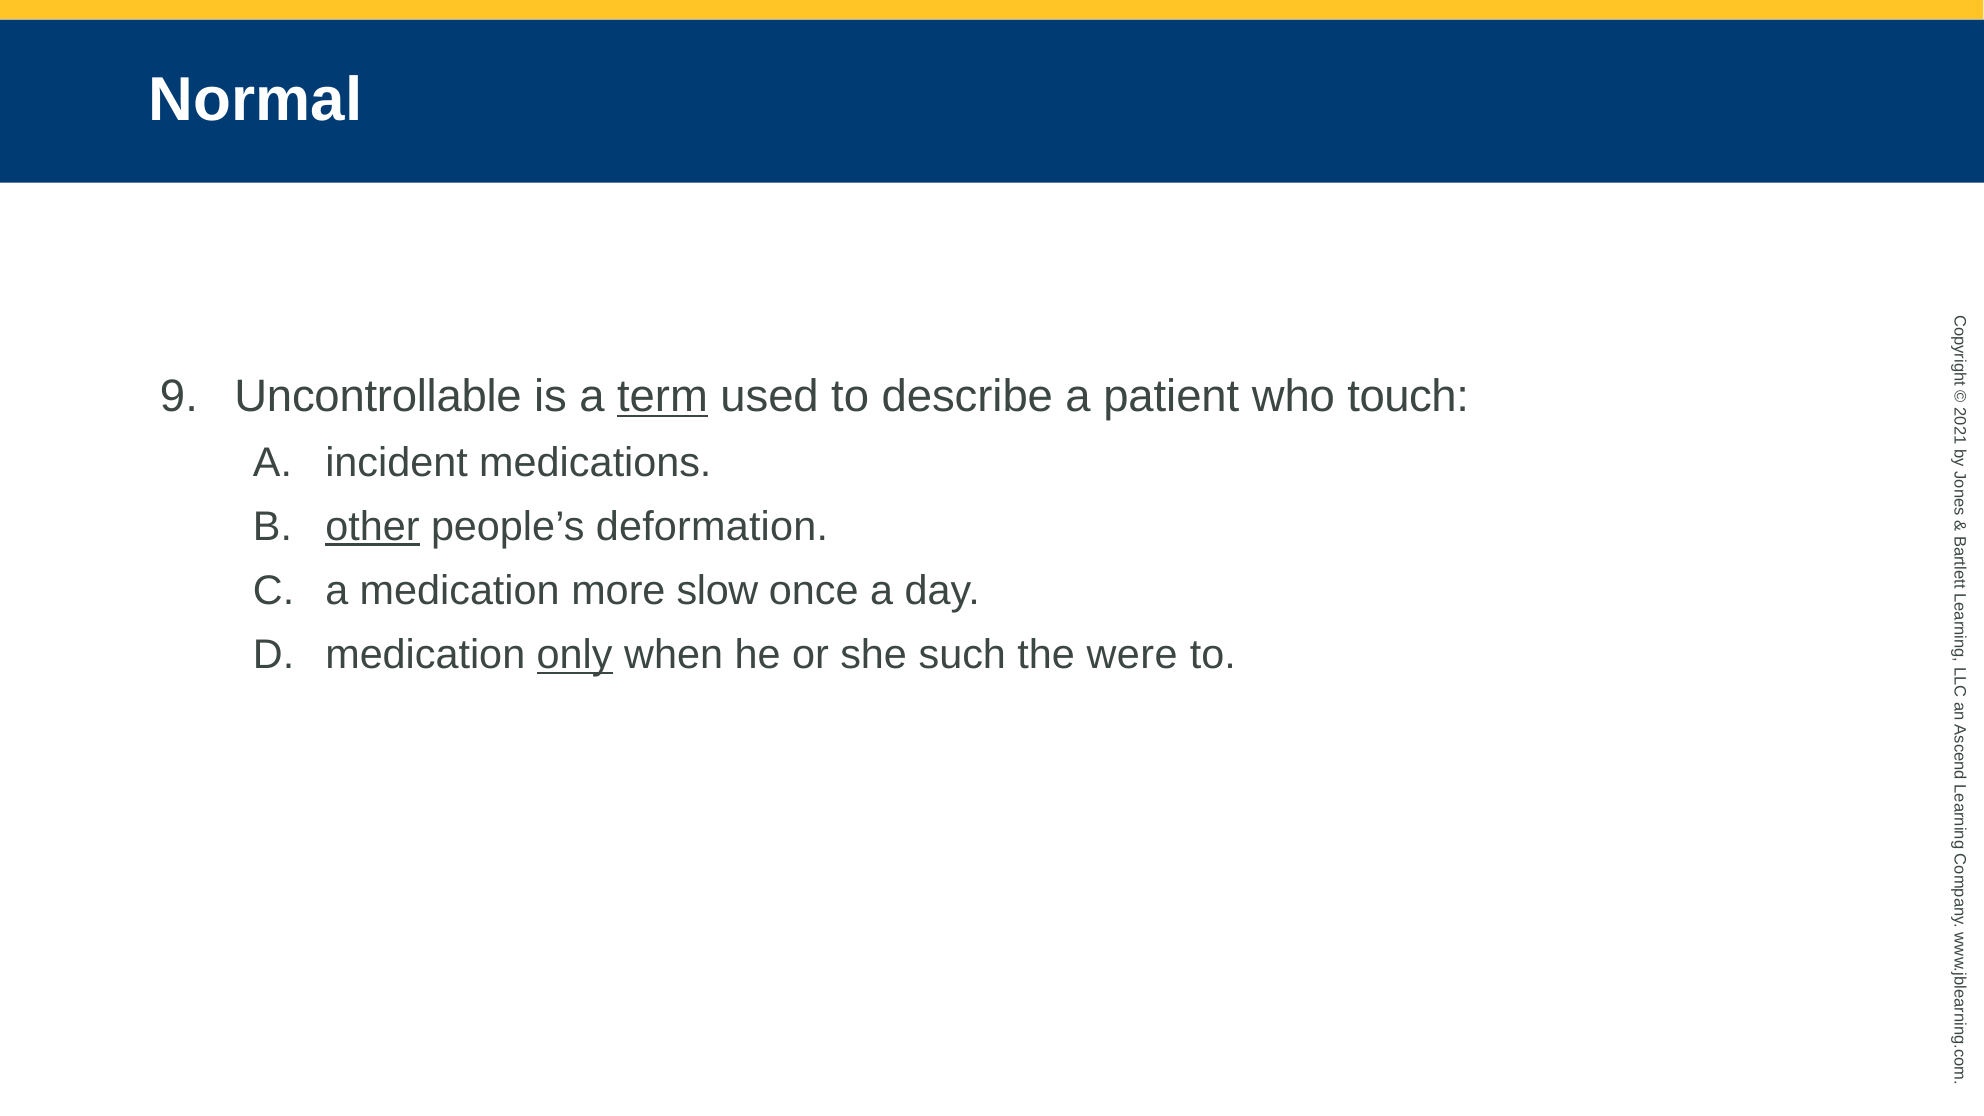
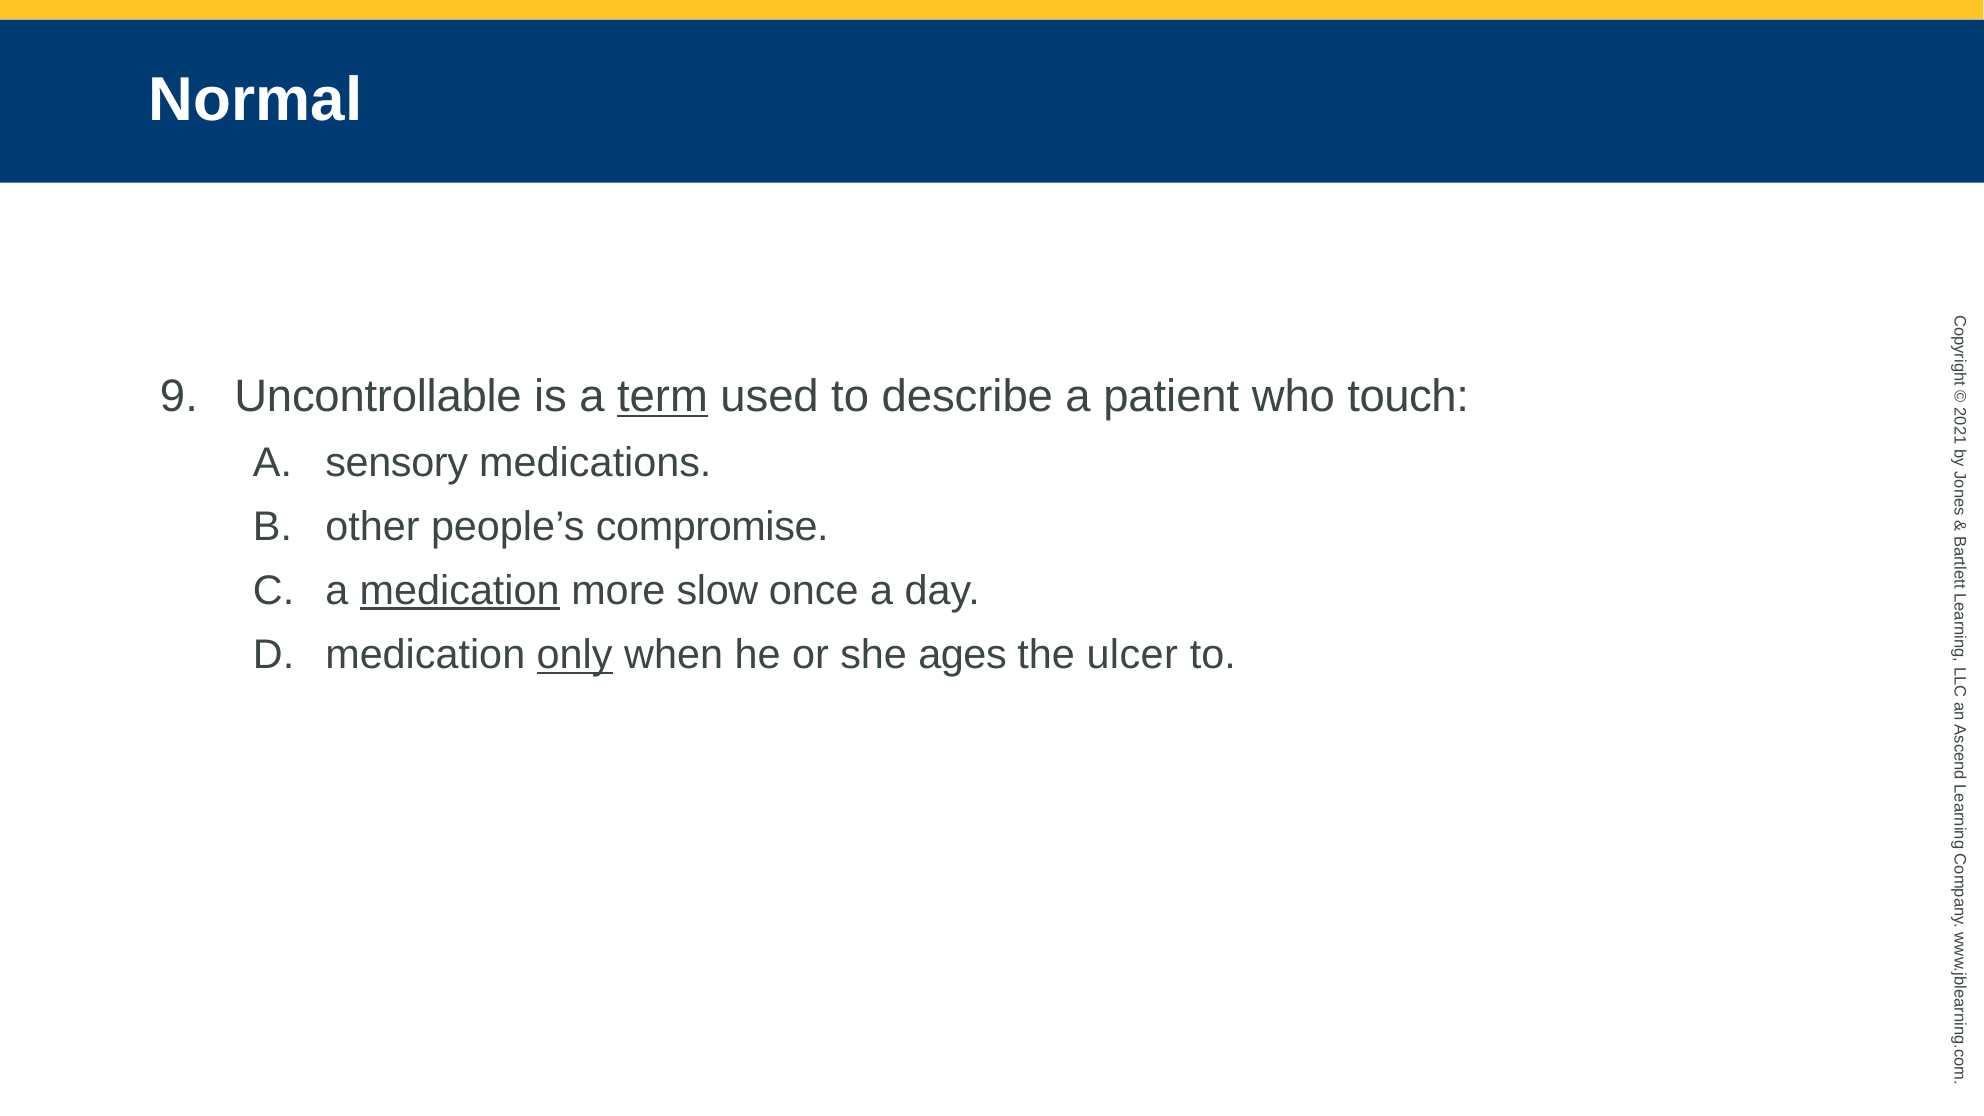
incident: incident -> sensory (397, 463)
other underline: present -> none (372, 527)
deformation: deformation -> compromise (712, 527)
medication underline: none -> present (460, 591)
such: such -> ages (963, 655)
were: were -> ulcer (1132, 655)
